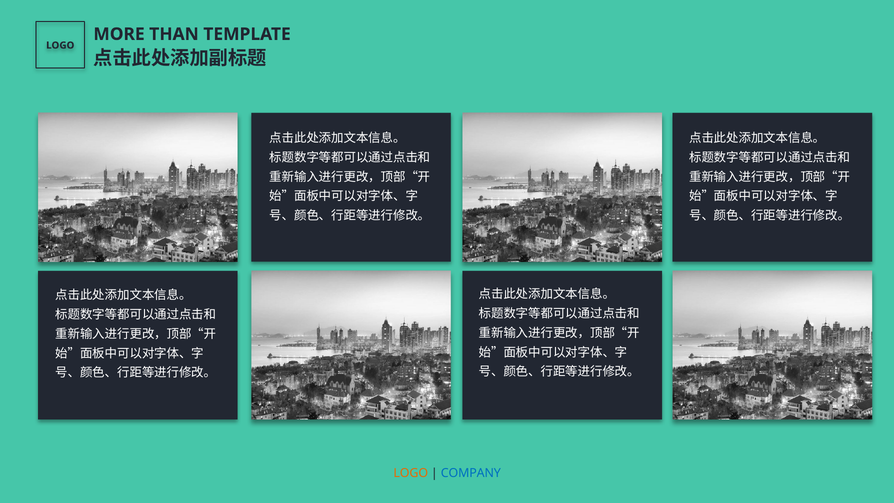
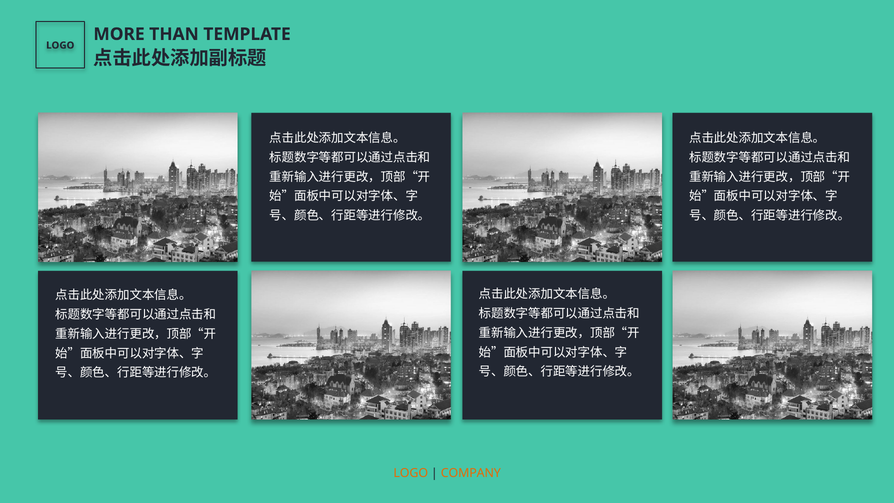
COMPANY colour: blue -> orange (471, 473)
